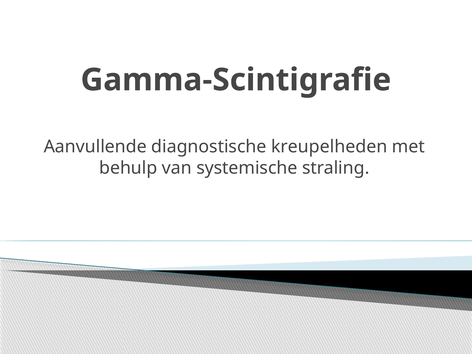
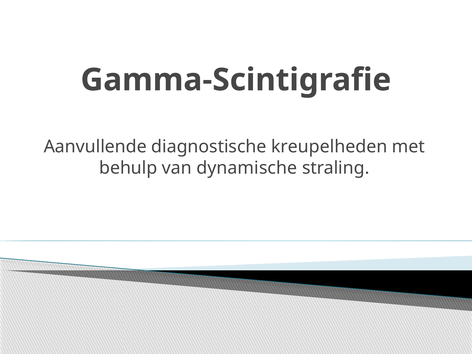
systemische: systemische -> dynamische (247, 168)
